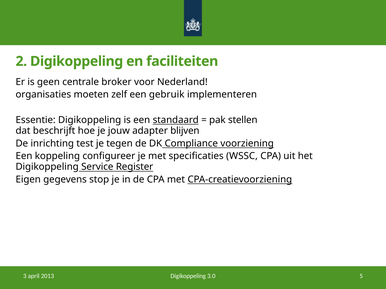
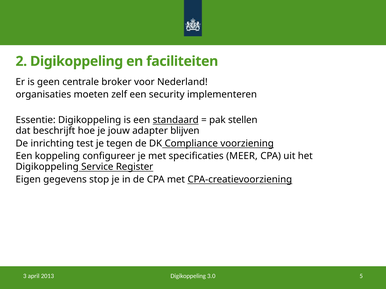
gebruik: gebruik -> security (167, 95)
WSSC: WSSC -> MEER (242, 156)
